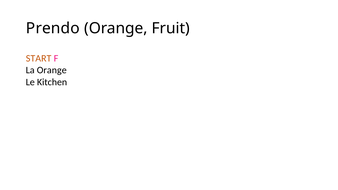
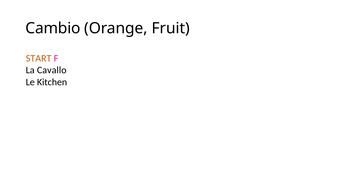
Prendo: Prendo -> Cambio (53, 28)
La Orange: Orange -> Cavallo (52, 70)
